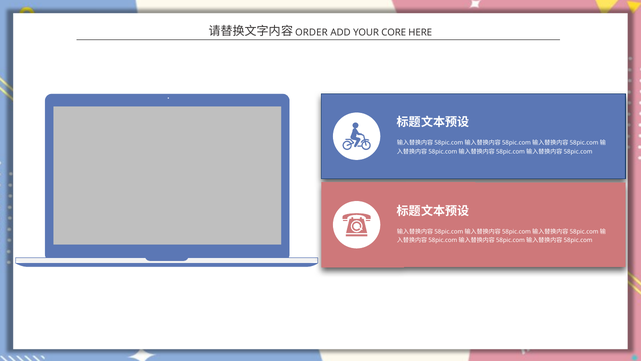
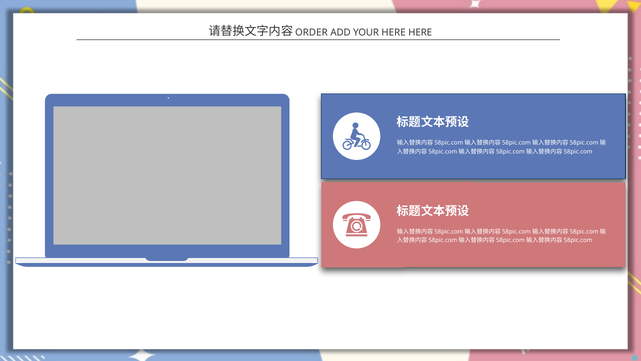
YOUR CORE: CORE -> HERE (394, 32)
